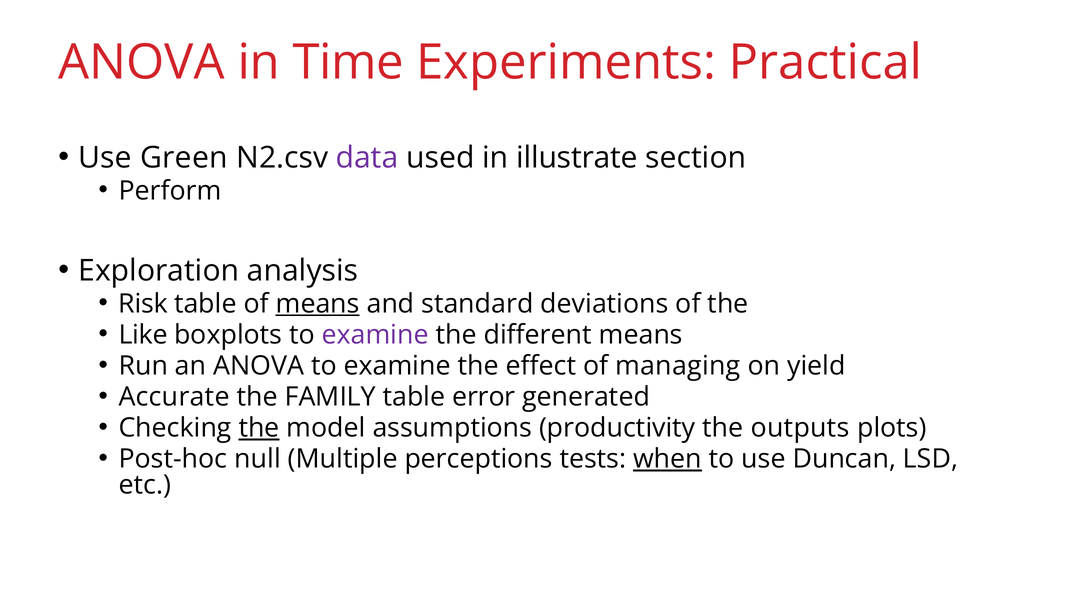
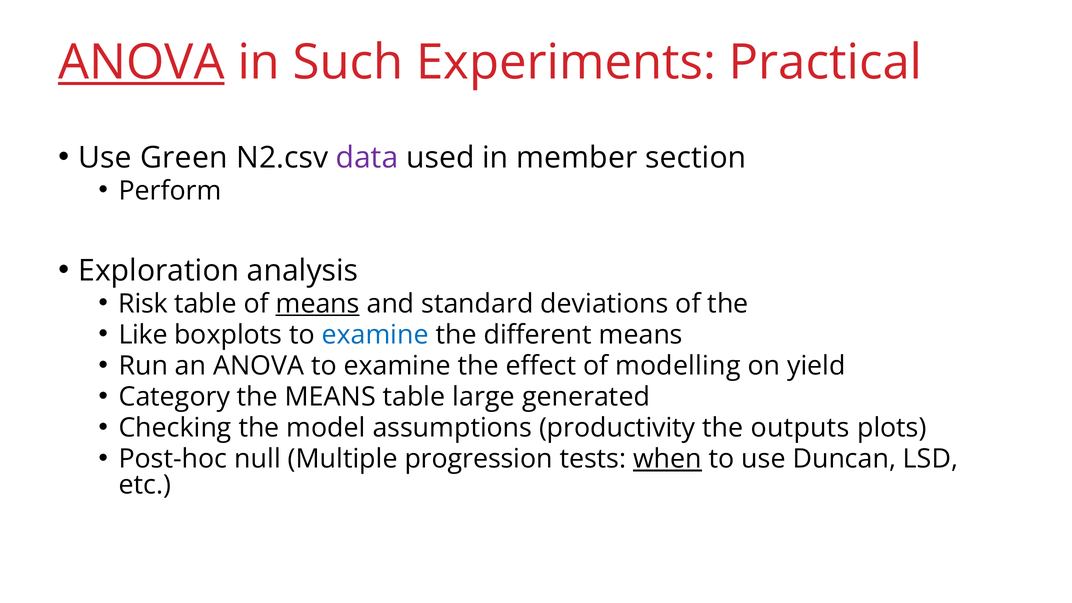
ANOVA underline: none -> present (141, 63)
Time: Time -> Such (348, 63)
illustrate: illustrate -> member (577, 158)
examine colour: purple -> blue (375, 335)
managing: managing -> modelling (678, 366)
Accurate: Accurate -> Category (174, 397)
the FAMILY: FAMILY -> MEANS (330, 397)
error: error -> large (484, 397)
the underline: present -> none (259, 428)
perceptions: perceptions -> progression (479, 459)
